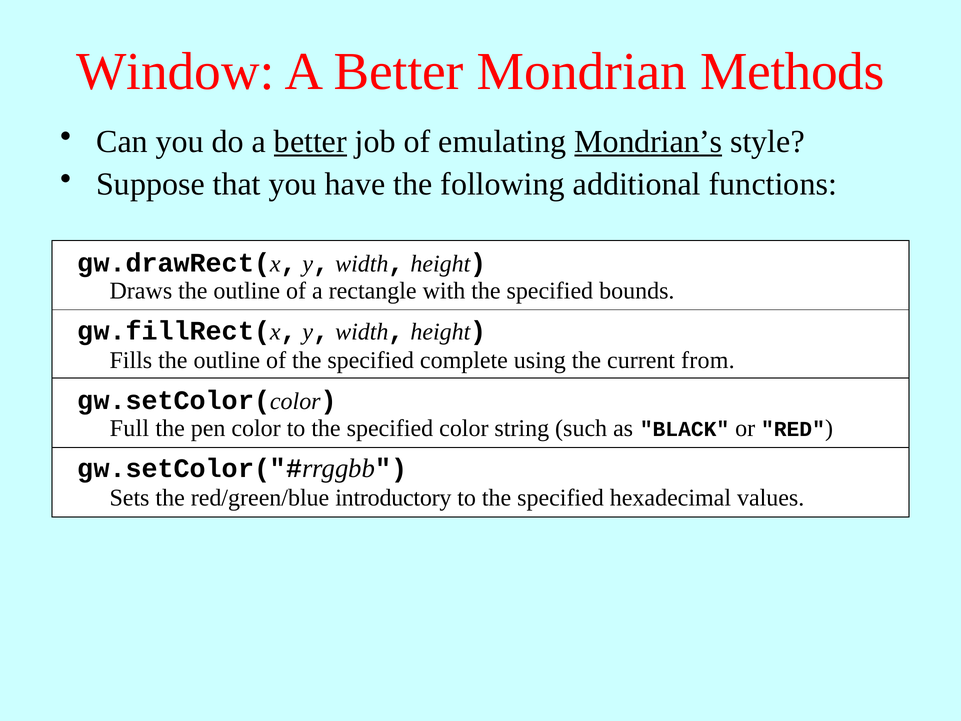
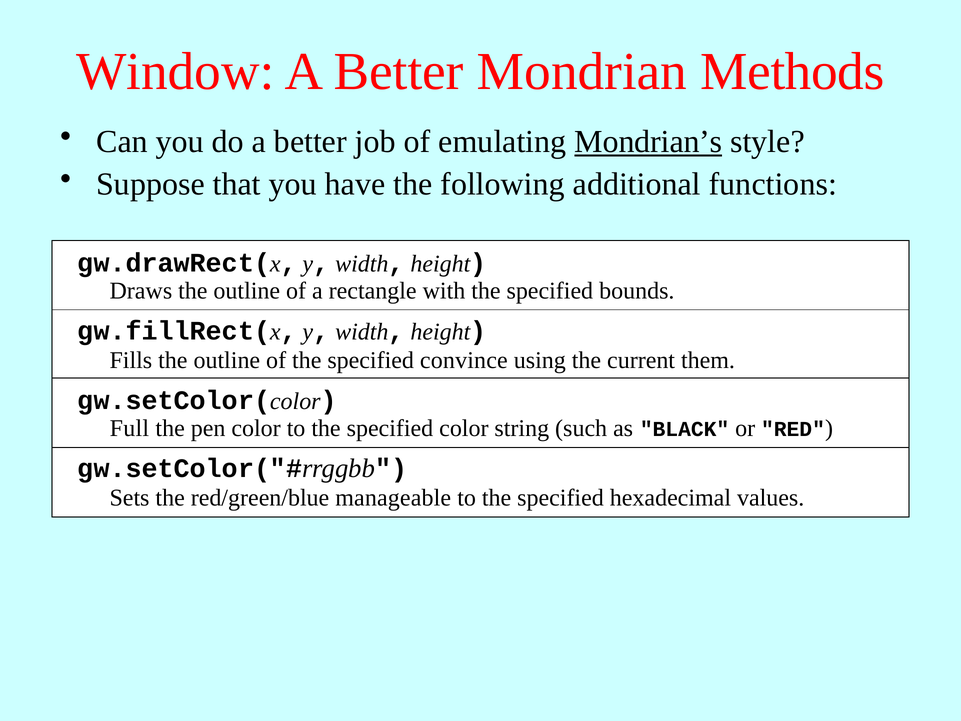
better underline: present -> none (310, 142)
complete: complete -> convince (464, 360)
from: from -> them (708, 360)
introductory: introductory -> manageable (393, 497)
